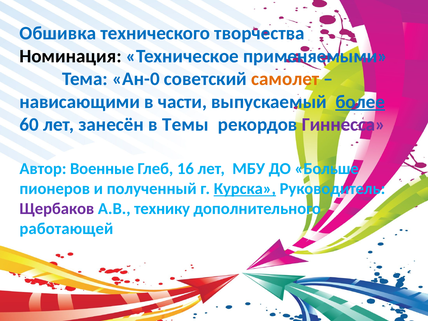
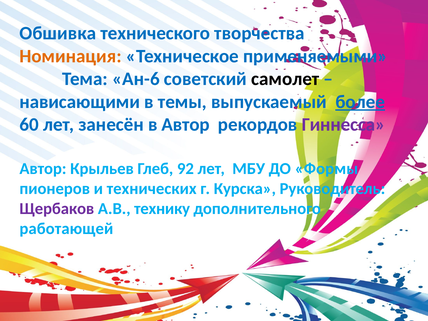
Номинация colour: black -> orange (71, 56)
Ан-0: Ан-0 -> Ан-6 (136, 79)
самолет colour: orange -> black (285, 79)
части: части -> темы (182, 102)
в Темы: Темы -> Автор (186, 125)
Военные: Военные -> Крыльев (102, 169)
16: 16 -> 92 (185, 169)
Больше: Больше -> Формы (326, 169)
полученный: полученный -> технических (152, 189)
Курска underline: present -> none (245, 189)
